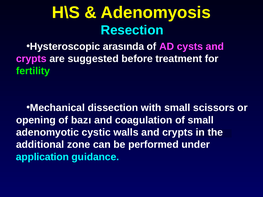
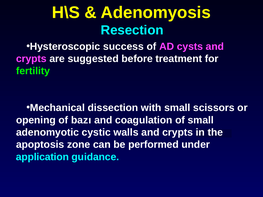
arasında: arasında -> success (123, 47)
additional: additional -> apoptosis (40, 145)
